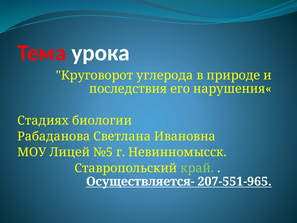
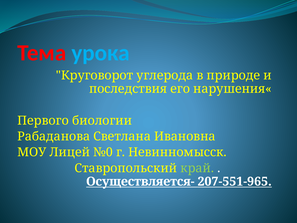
урока colour: white -> light blue (101, 53)
Стадиях: Стадиях -> Первого (43, 120)
№5: №5 -> №0 (103, 152)
